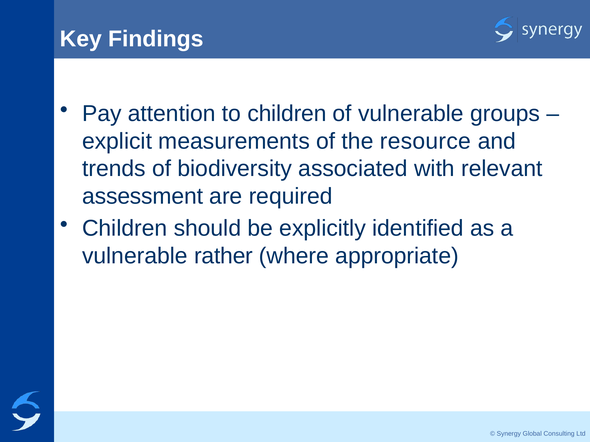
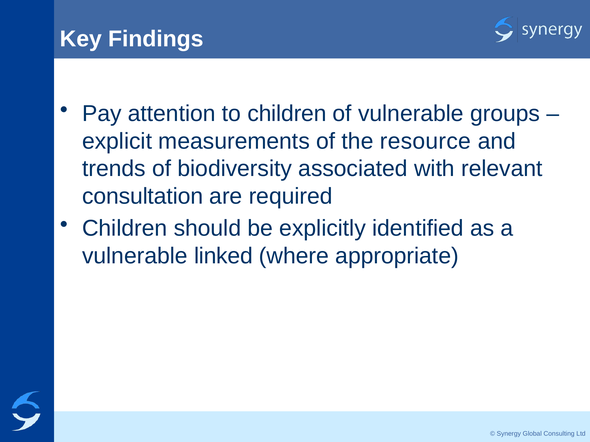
assessment: assessment -> consultation (143, 196)
rather: rather -> linked (223, 256)
